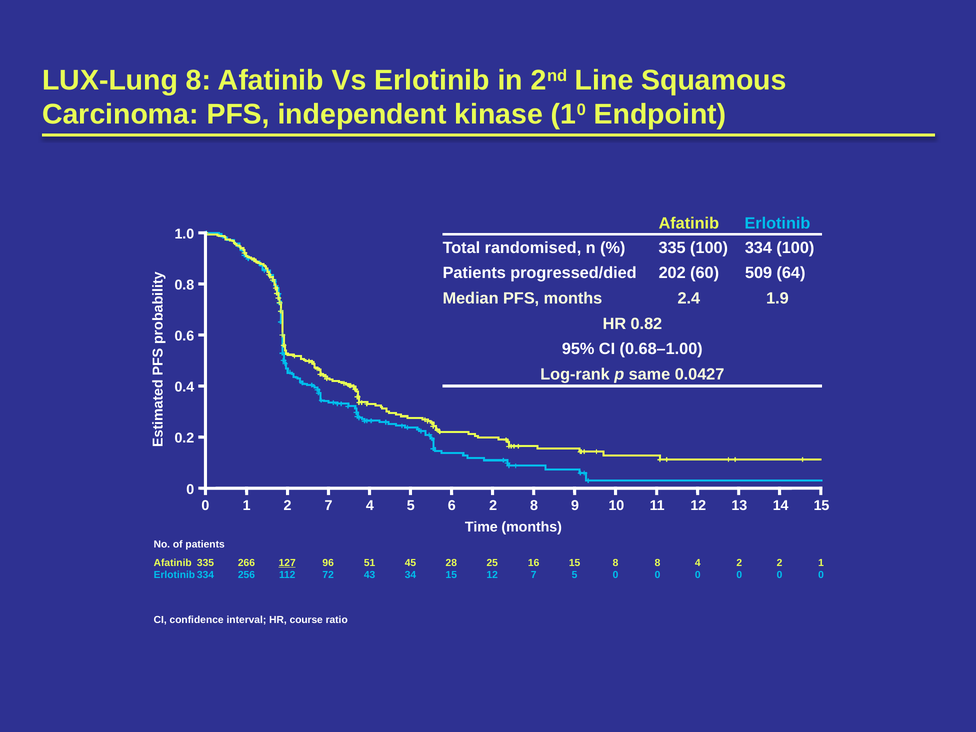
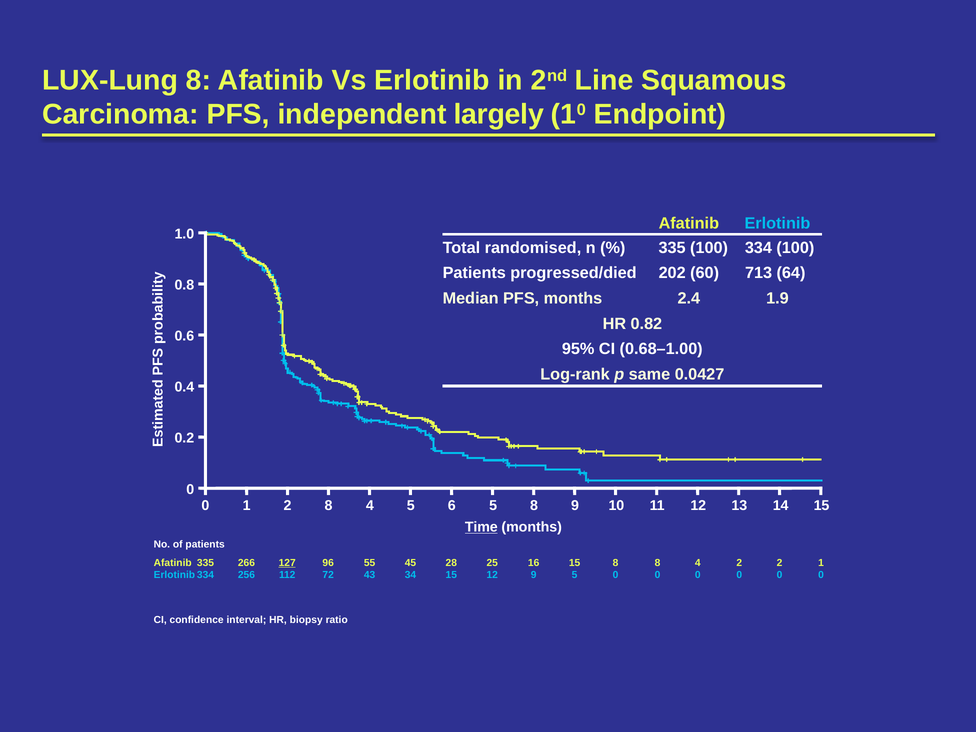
kinase: kinase -> largely (499, 114)
509: 509 -> 713 (759, 273)
2 7: 7 -> 8 (329, 505)
6 2: 2 -> 5 (493, 505)
Time underline: none -> present (481, 527)
51: 51 -> 55 (370, 563)
12 7: 7 -> 9 (534, 575)
course: course -> biopsy (306, 620)
